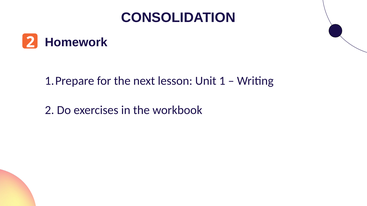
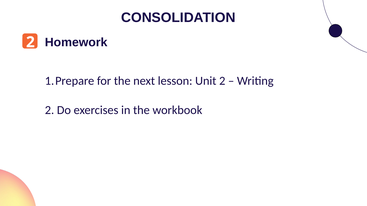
Unit 1: 1 -> 2 (222, 81)
